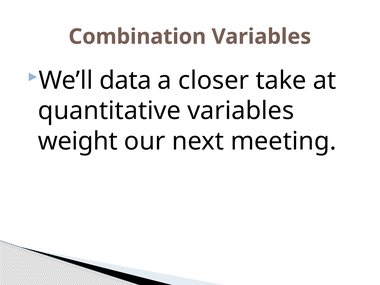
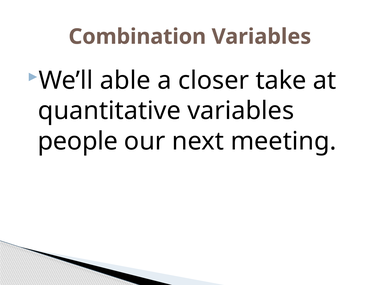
data: data -> able (125, 80)
weight: weight -> people (78, 141)
